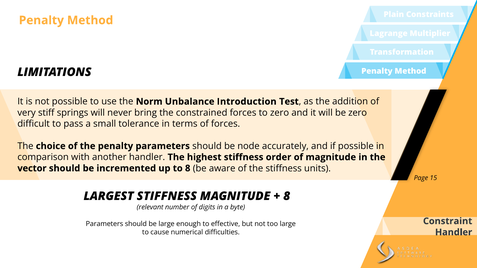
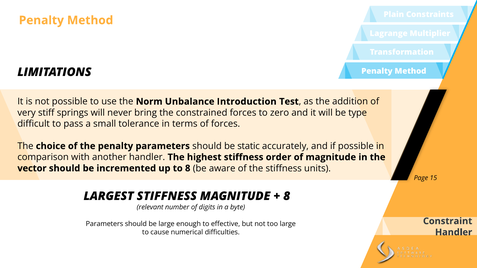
be zero: zero -> type (358, 113)
node: node -> static (249, 146)
